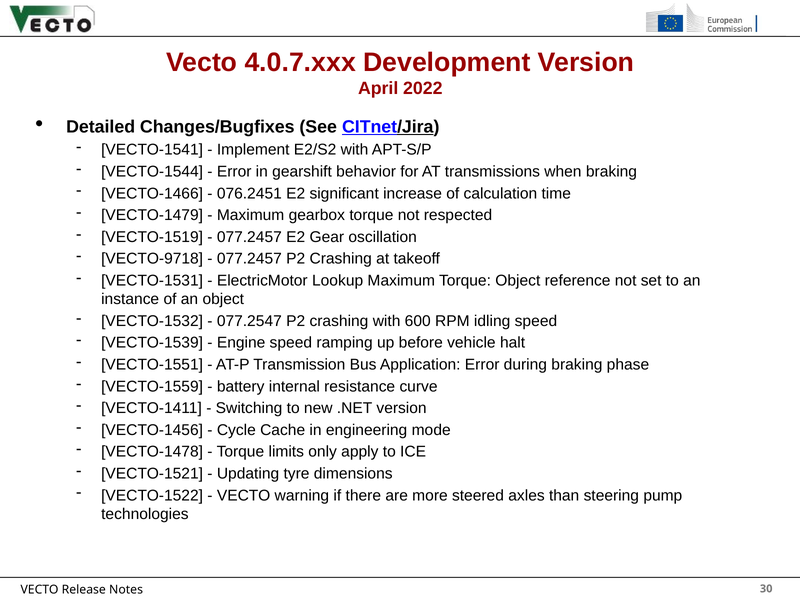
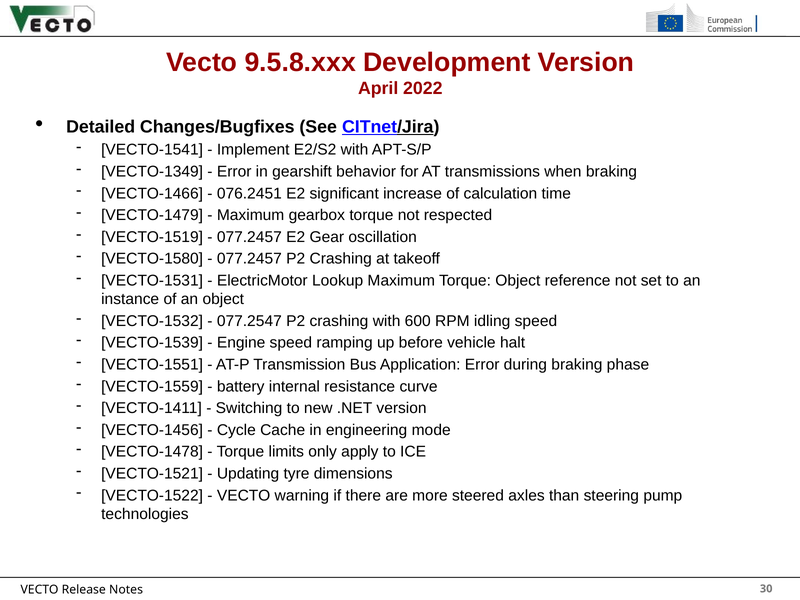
4.0.7.xxx: 4.0.7.xxx -> 9.5.8.xxx (300, 63)
VECTO-1544: VECTO-1544 -> VECTO-1349 (152, 172)
VECTO-9718: VECTO-9718 -> VECTO-1580 (152, 259)
